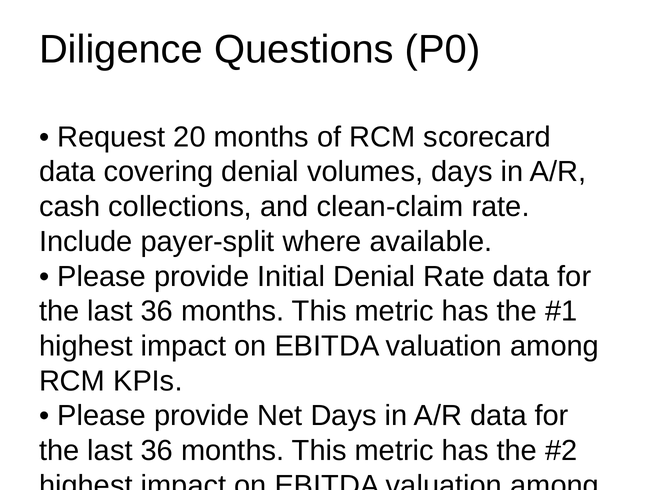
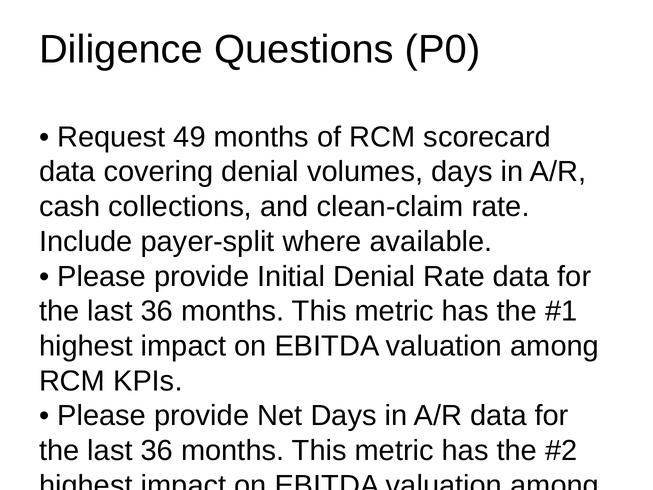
20: 20 -> 49 (190, 137)
